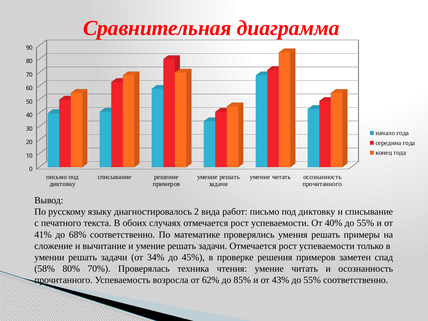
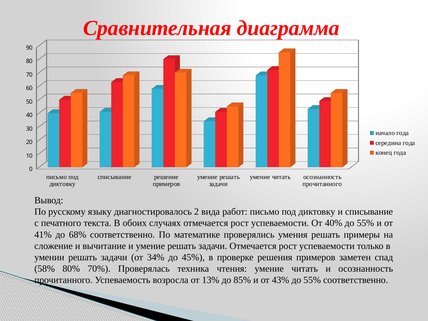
62%: 62% -> 13% (211, 280)
